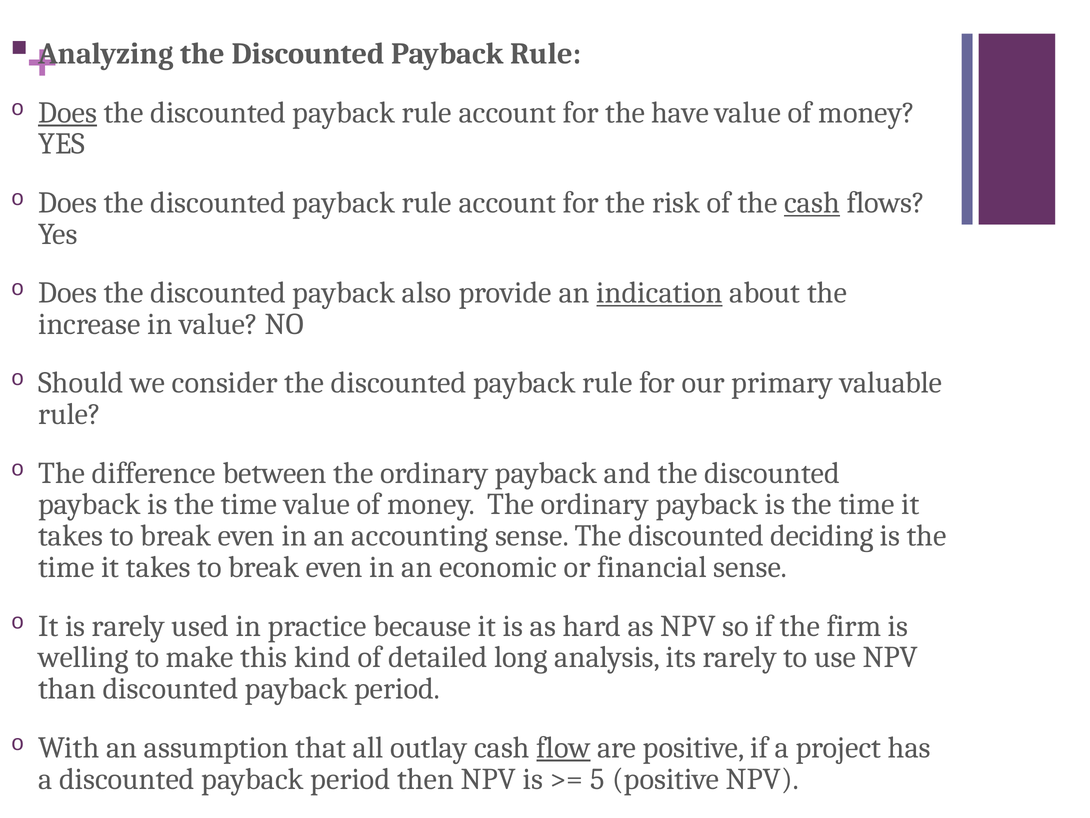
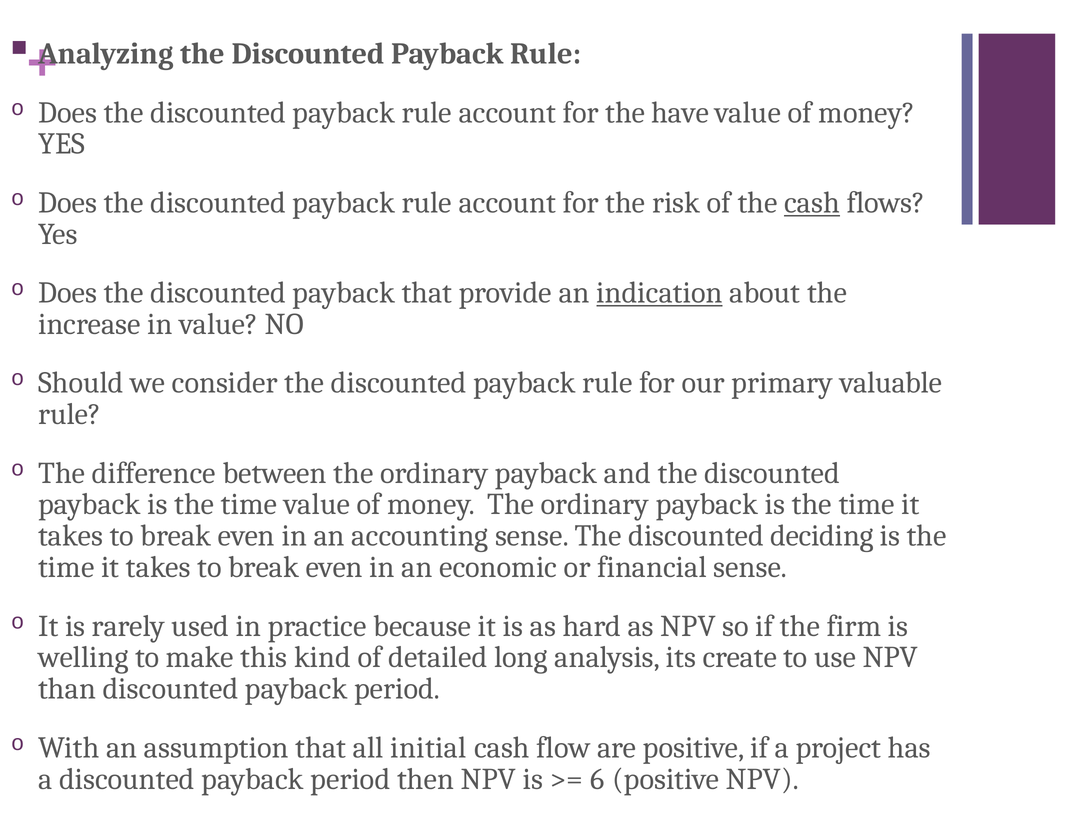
Does underline: present -> none (68, 112)
payback also: also -> that (427, 293)
its rarely: rarely -> create (740, 657)
outlay: outlay -> initial (429, 747)
flow underline: present -> none (563, 747)
5: 5 -> 6 (598, 779)
